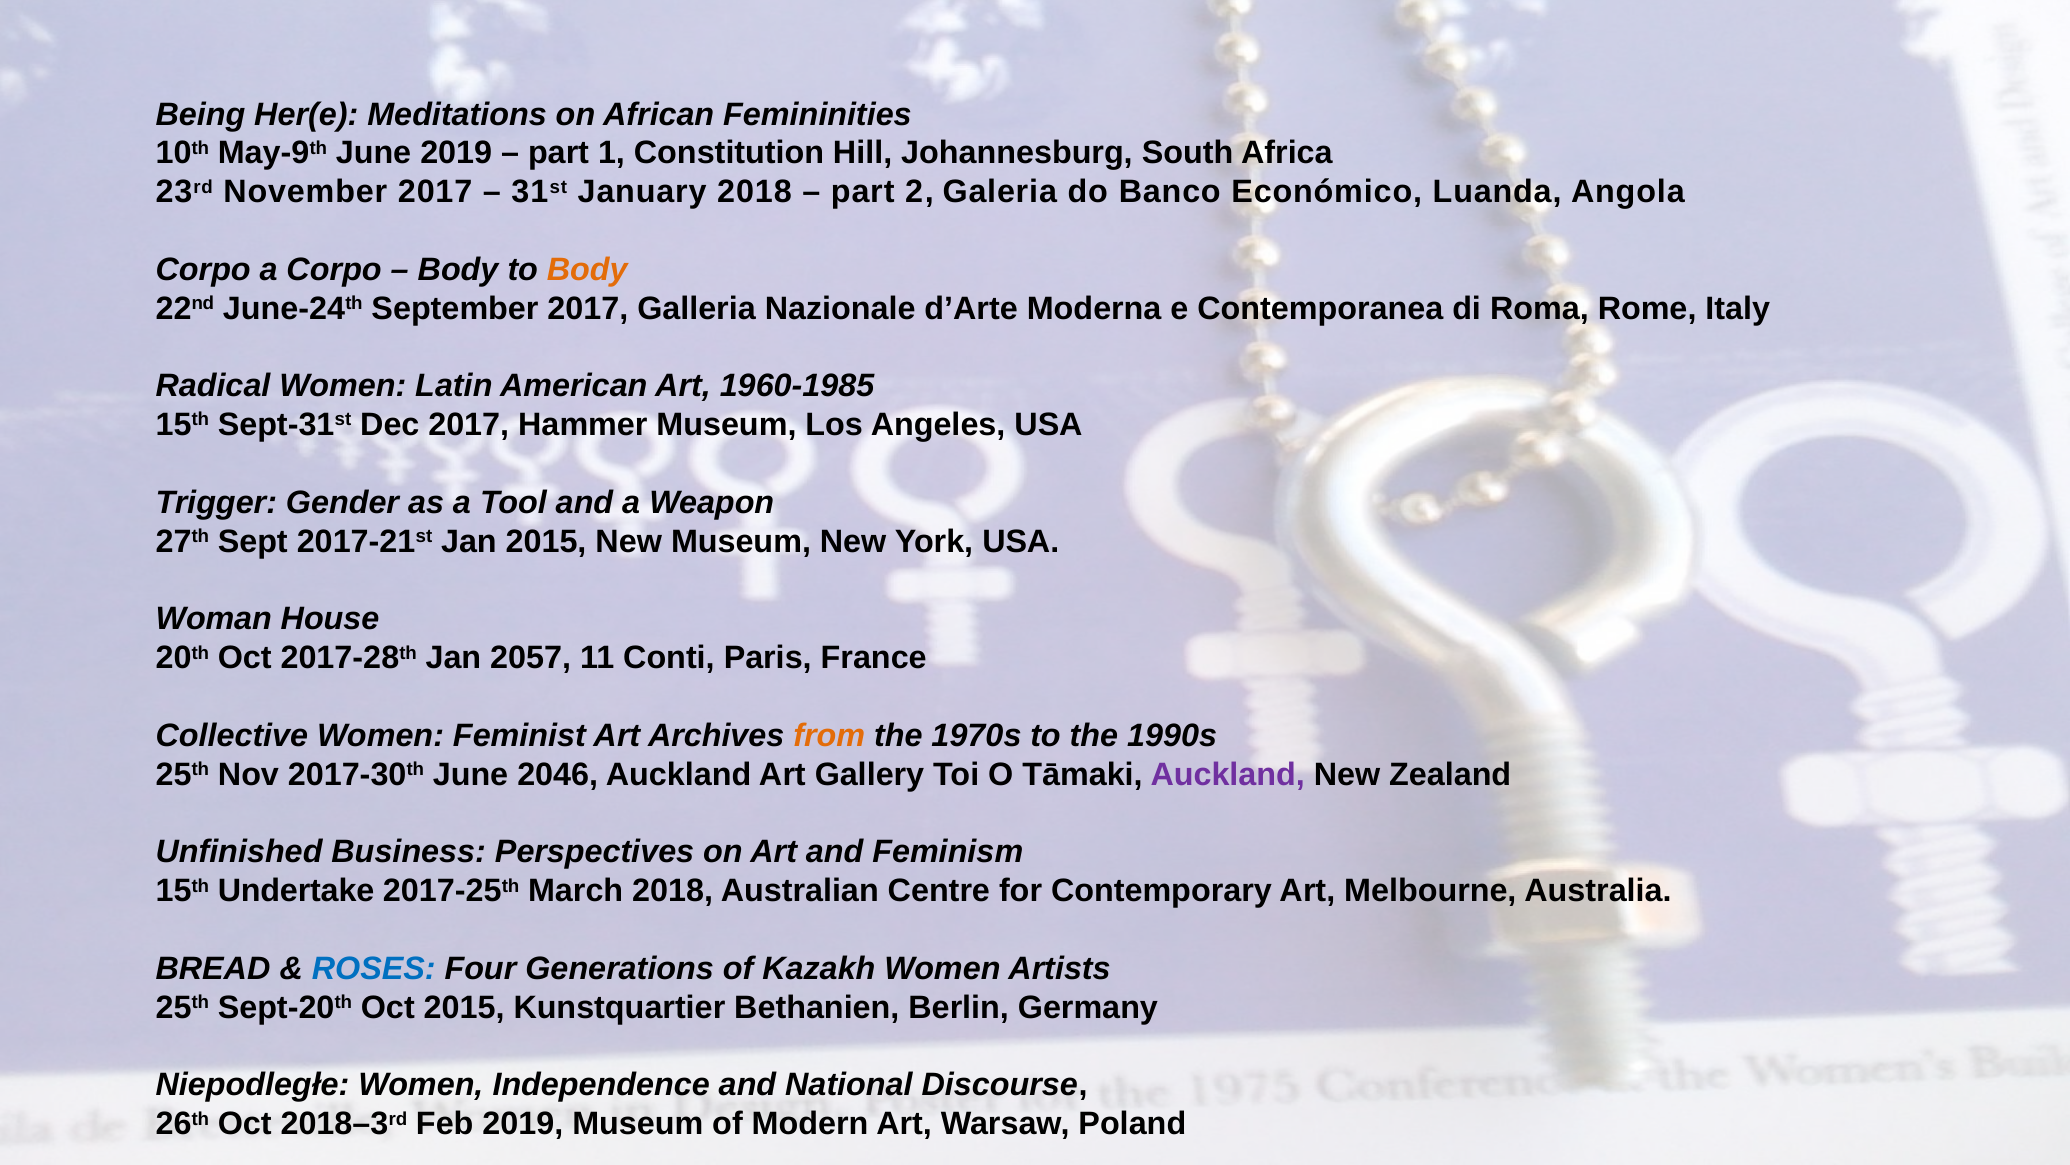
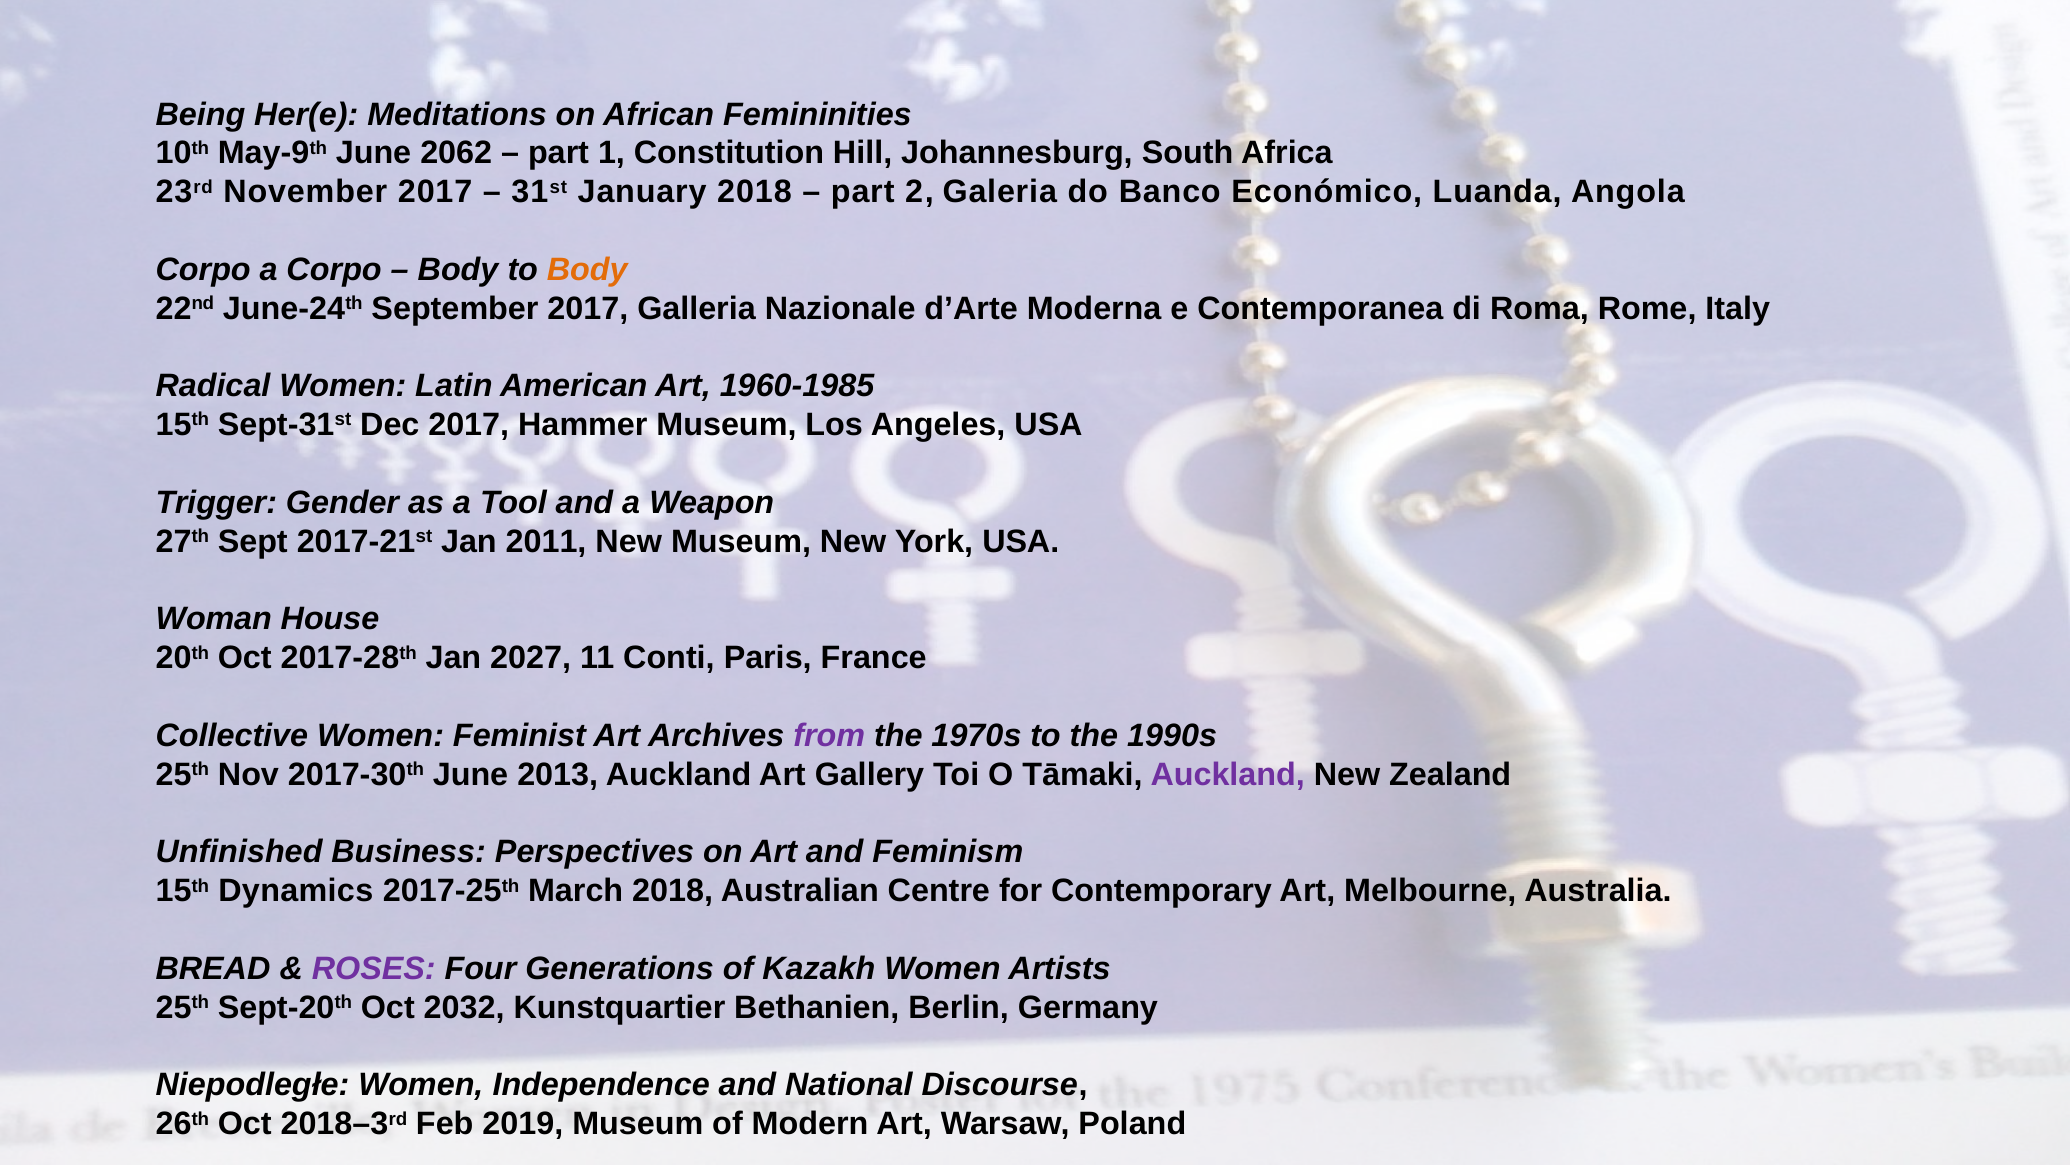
June 2019: 2019 -> 2062 (456, 153)
Jan 2015: 2015 -> 2011 (546, 541)
2057: 2057 -> 2027 (531, 658)
from colour: orange -> purple (829, 735)
2046: 2046 -> 2013 (558, 774)
Undertake: Undertake -> Dynamics (296, 891)
ROSES colour: blue -> purple (374, 968)
Oct 2015: 2015 -> 2032 (464, 1007)
